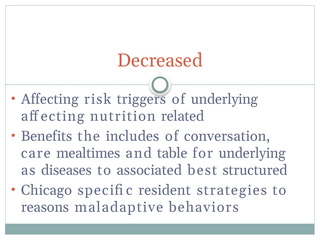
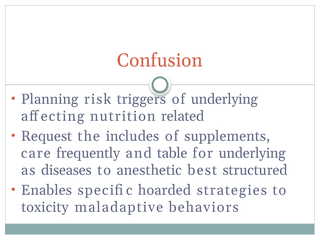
Decreased: Decreased -> Confusion (160, 61)
Affecting: Affecting -> Planning (50, 99)
Benefits: Benefits -> Request (47, 136)
conversation: conversation -> supplements (227, 136)
mealtimes: mealtimes -> frequently (88, 153)
associated: associated -> anesthetic (149, 170)
Chicago: Chicago -> Enables (47, 190)
resident: resident -> hoarded (165, 190)
reasons: reasons -> toxicity (45, 207)
